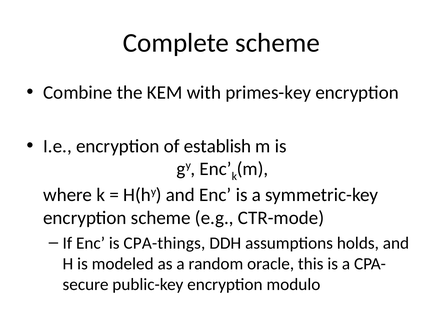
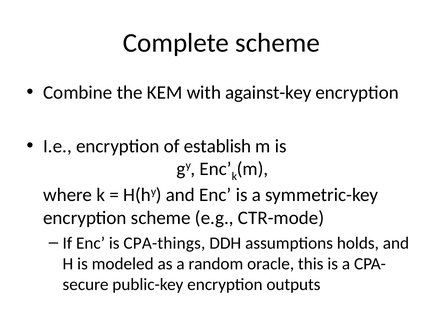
primes-key: primes-key -> against-key (268, 93)
modulo: modulo -> outputs (293, 285)
